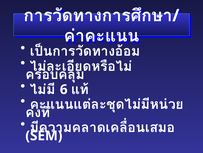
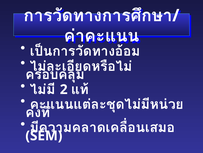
6: 6 -> 2 (64, 89)
